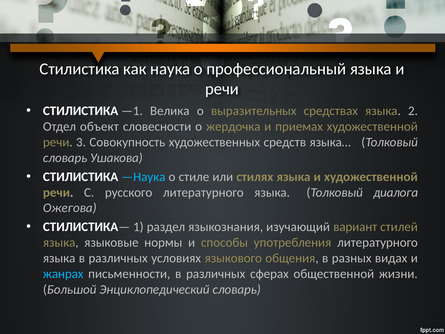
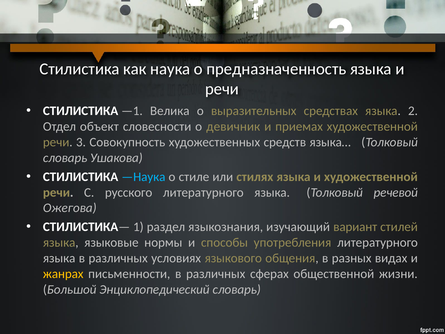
профессиональный: профессиональный -> предназначенность (276, 69)
жердочка: жердочка -> девичник (233, 126)
диалога: диалога -> речевой (396, 192)
жанрах colour: light blue -> yellow (63, 274)
